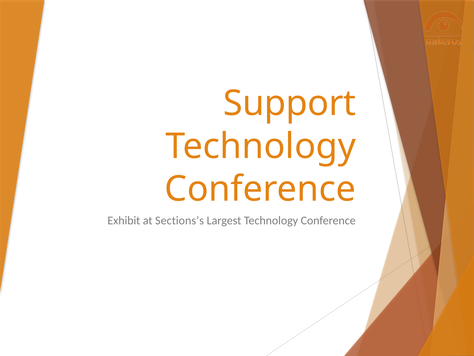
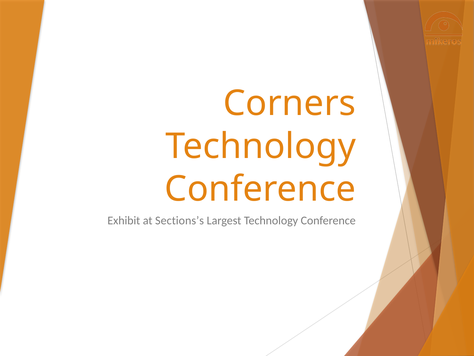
Support: Support -> Corners (289, 103)
